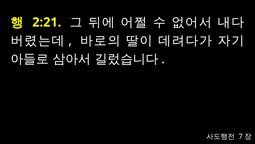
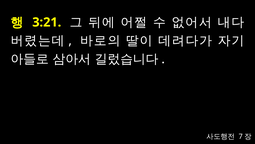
2:21: 2:21 -> 3:21 (47, 22)
